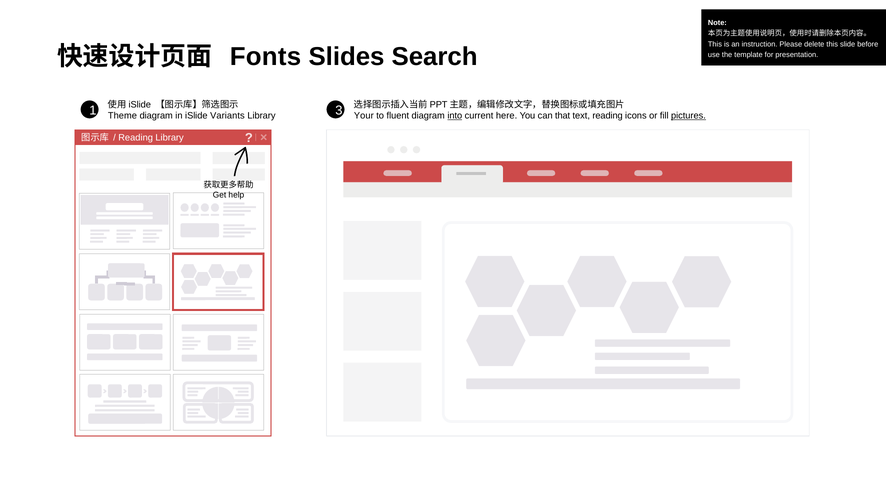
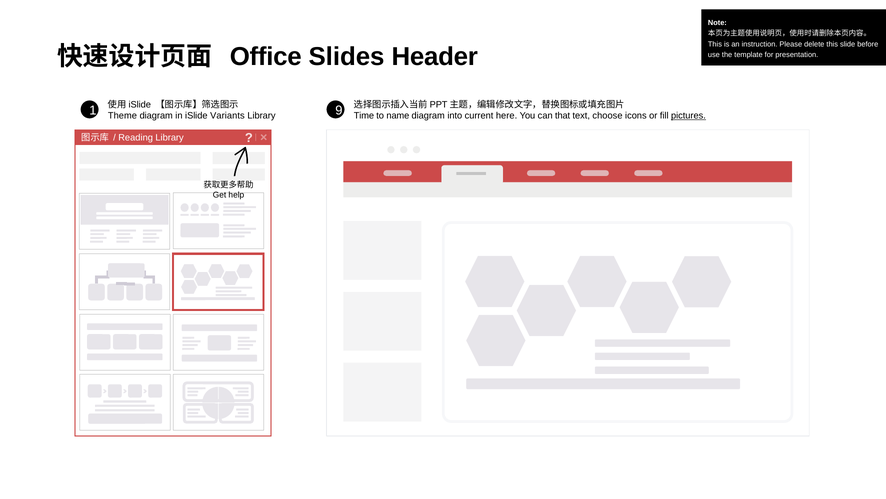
Fonts: Fonts -> Office (266, 56)
Search: Search -> Header (435, 56)
3: 3 -> 9 (339, 110)
Your: Your -> Time (364, 116)
fluent: fluent -> name (398, 116)
into underline: present -> none (455, 116)
text reading: reading -> choose (608, 116)
